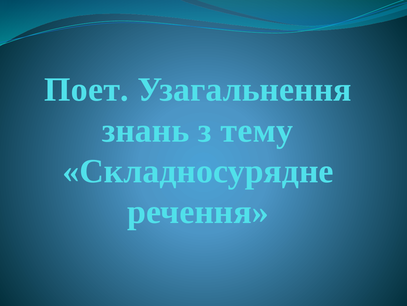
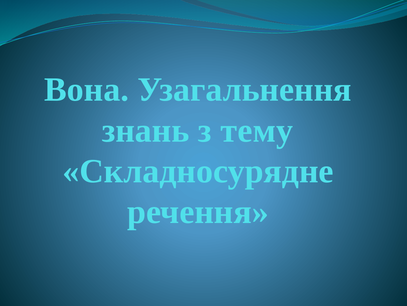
Поет: Поет -> Вона (87, 89)
